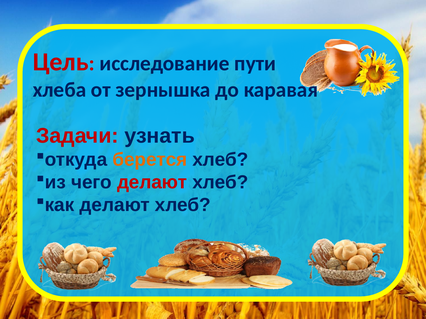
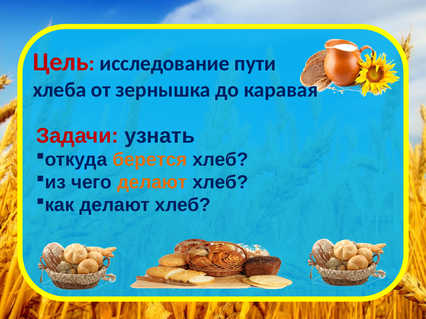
делают colour: red -> orange (152, 183)
